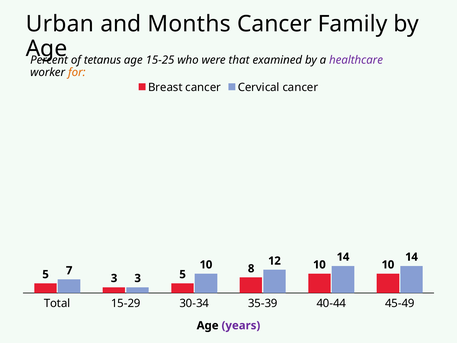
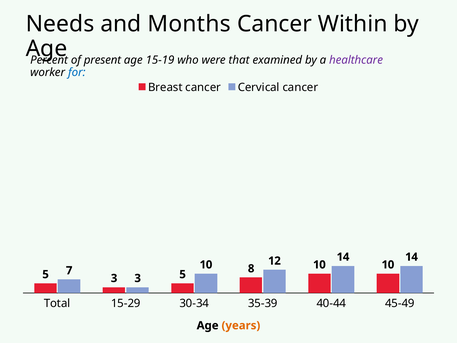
Urban: Urban -> Needs (60, 24)
Family: Family -> Within (353, 24)
tetanus: tetanus -> present (103, 60)
15-25: 15-25 -> 15-19 (160, 60)
for colour: orange -> blue (77, 72)
years colour: purple -> orange (241, 325)
